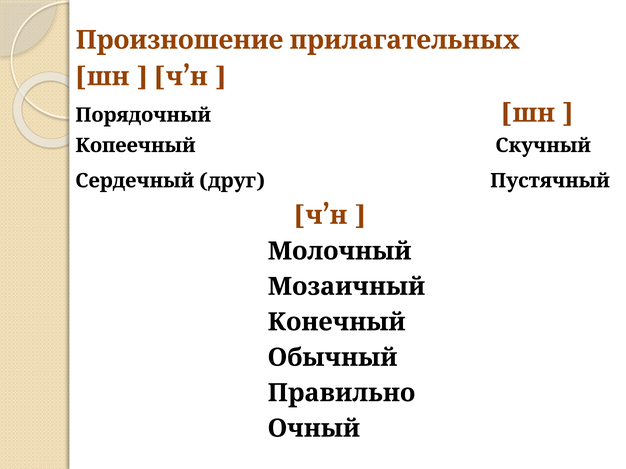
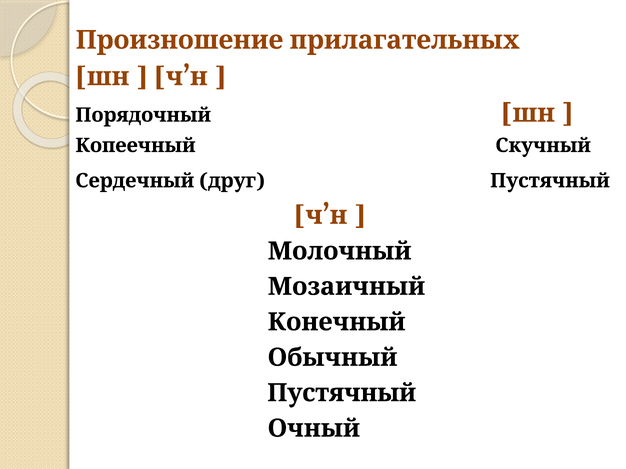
Правильно: Правильно -> Пустячный (342, 393)
